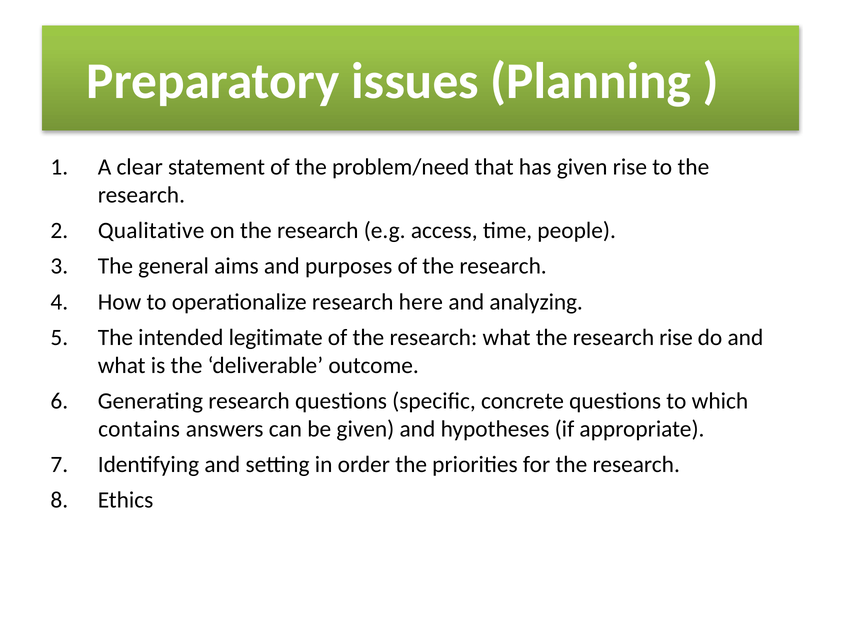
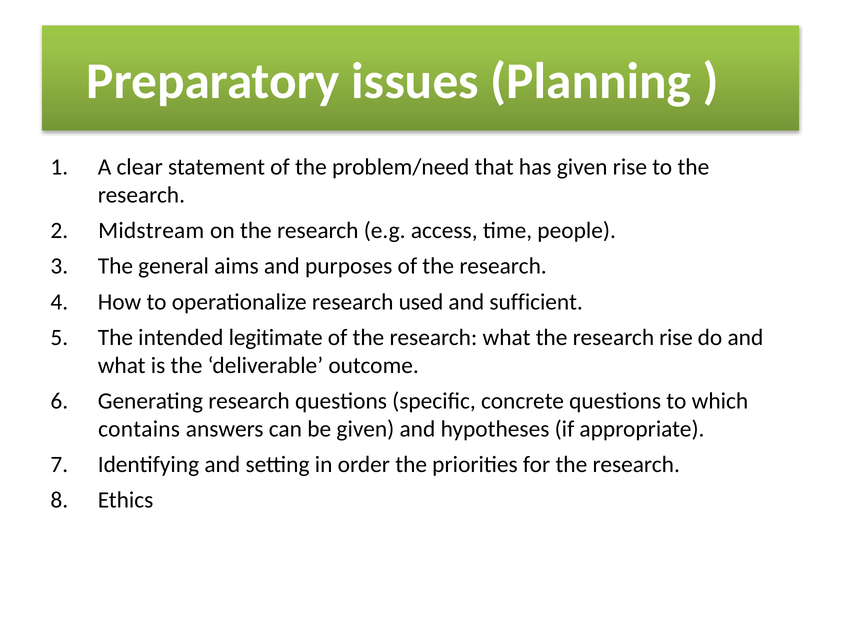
Qualitative: Qualitative -> Midstream (151, 231)
here: here -> used (421, 302)
analyzing: analyzing -> sufficient (536, 302)
